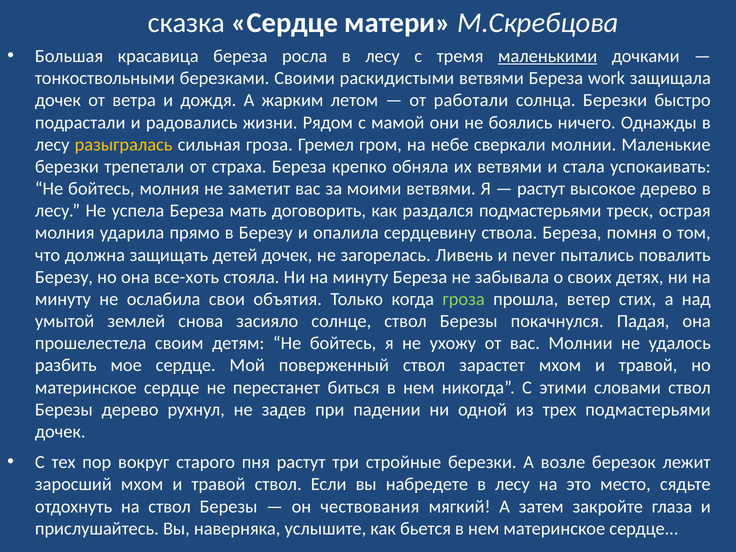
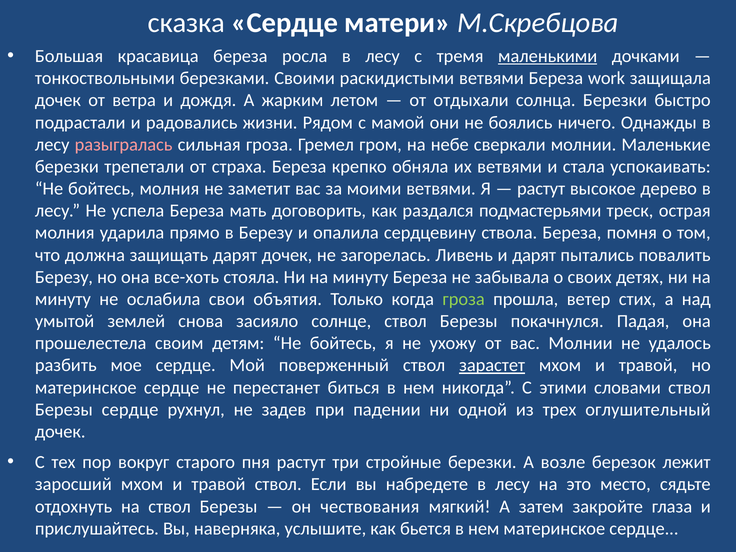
работали: работали -> отдыхали (471, 100)
разыгралась colour: yellow -> pink (124, 145)
защищать детей: детей -> дарят (235, 255)
и never: never -> дарят (534, 255)
зарастет underline: none -> present (492, 365)
Березы дерево: дерево -> сердце (130, 410)
трех подмастерьями: подмастерьями -> оглушительный (648, 410)
